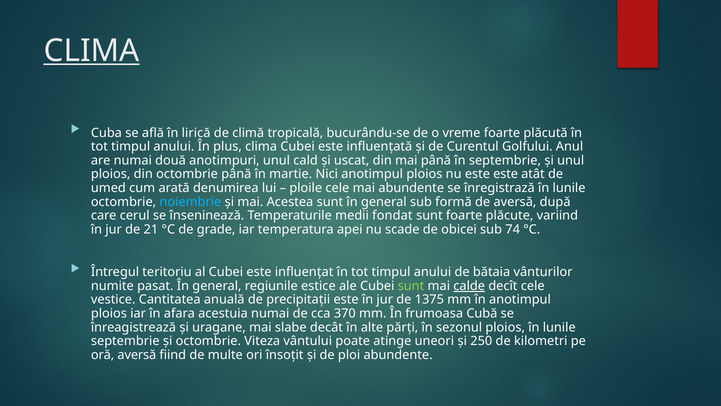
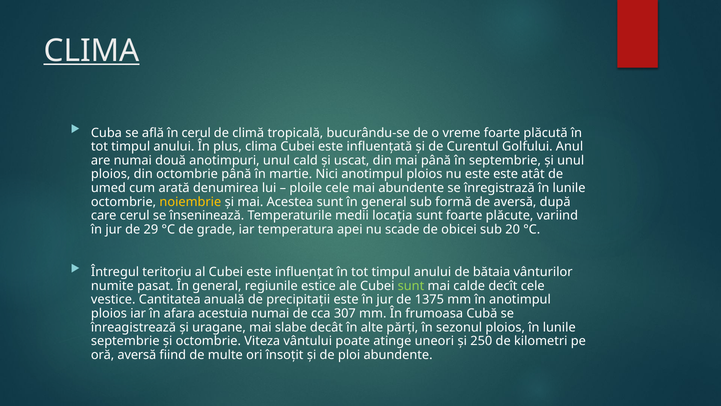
în lirică: lirică -> cerul (196, 133)
noiembrie colour: light blue -> yellow (190, 202)
fondat: fondat -> locația (392, 215)
21: 21 -> 29 (151, 229)
74: 74 -> 20 (513, 229)
calde underline: present -> none (469, 286)
370: 370 -> 307 (345, 313)
